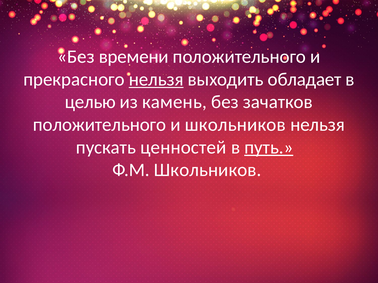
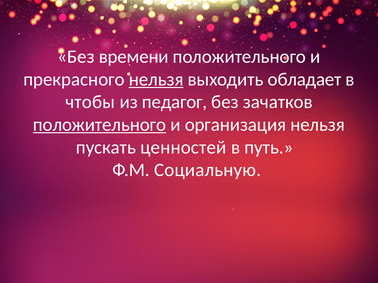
целью: целью -> чтобы (90, 102)
камень: камень -> педагог (175, 102)
положительного underline: none -> present (99, 125)
и школьников: школьников -> организация (235, 125)
путь underline: present -> none (269, 148)
Ф.М Школьников: Школьников -> Социальную (208, 170)
